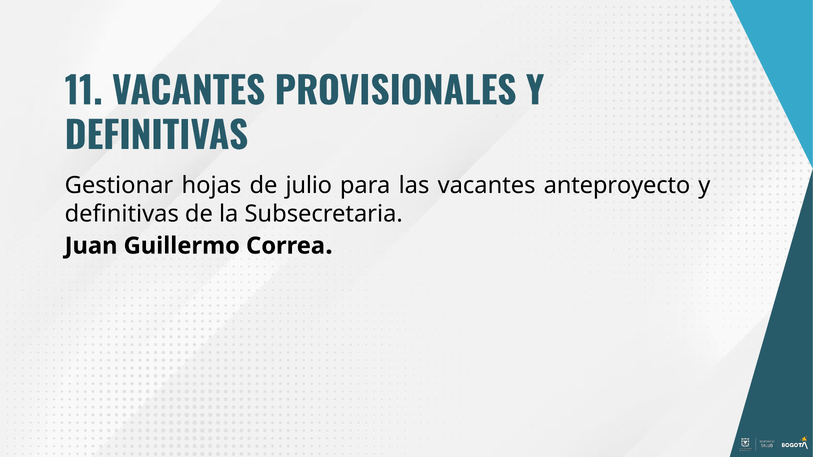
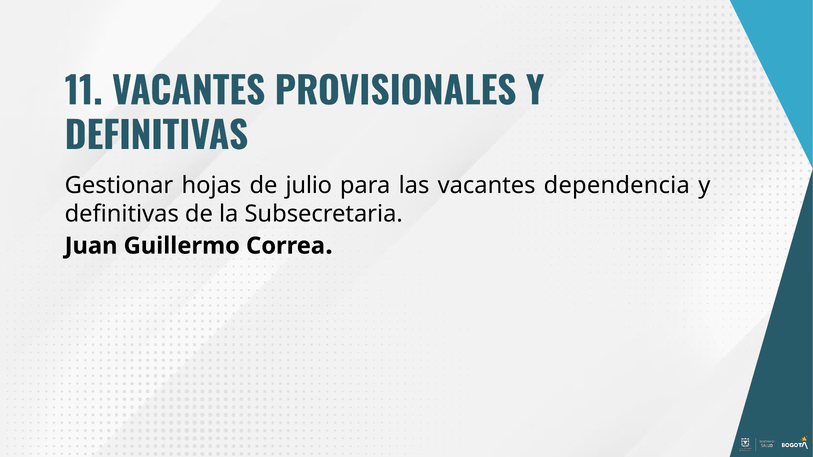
anteproyecto: anteproyecto -> dependencia (617, 186)
